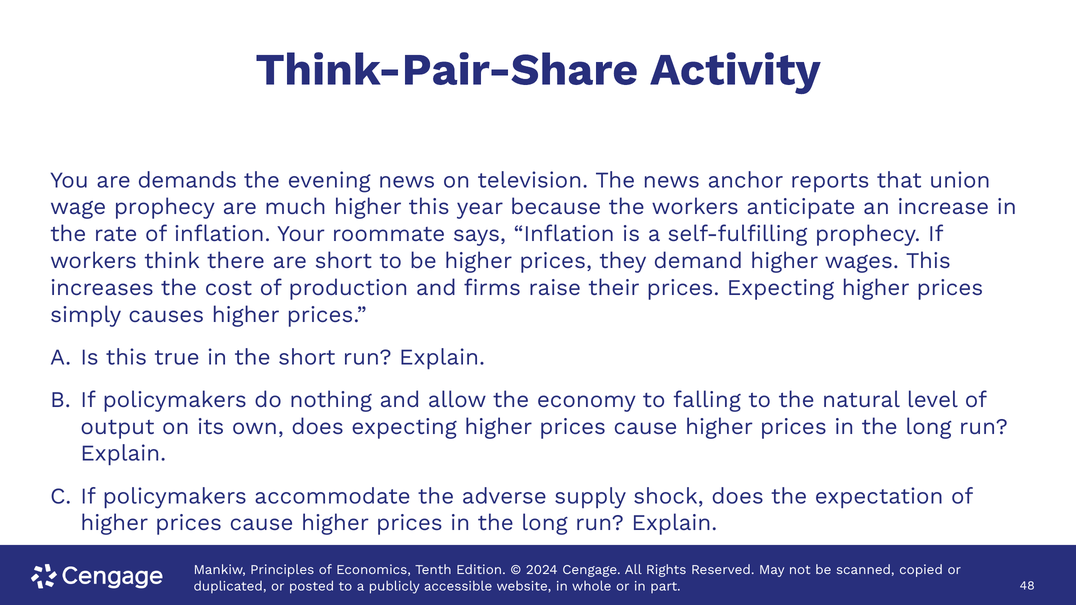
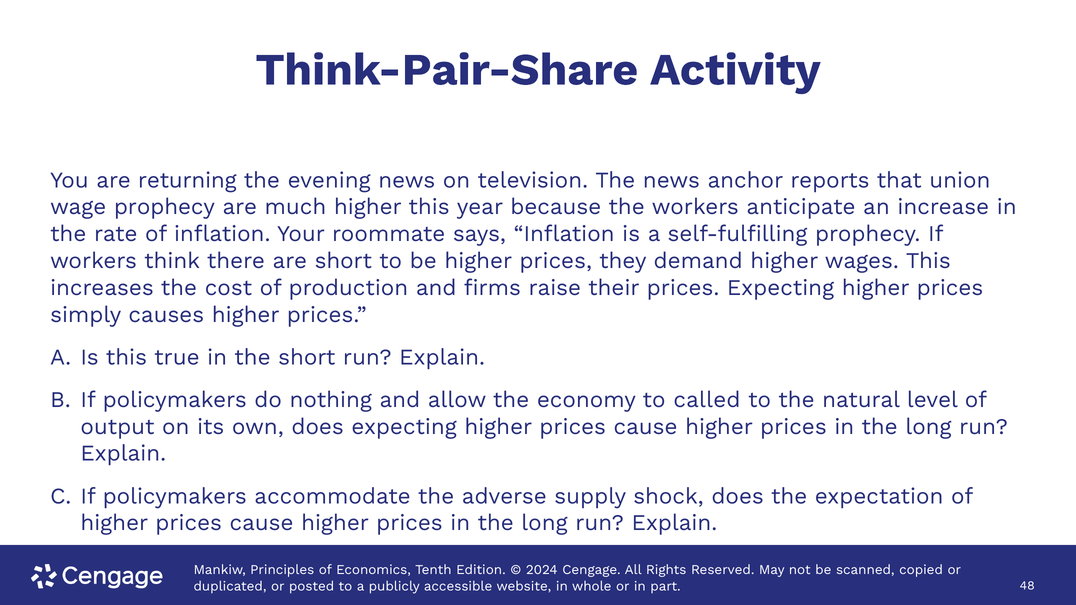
demands: demands -> returning (187, 180)
falling: falling -> called (707, 400)
